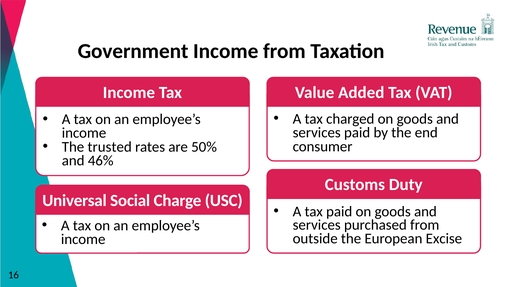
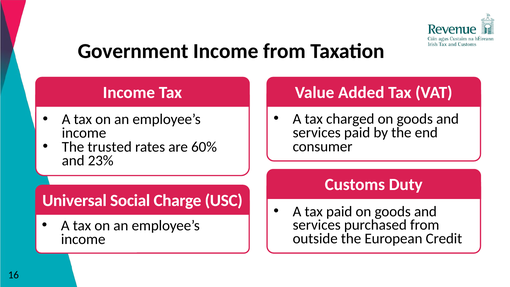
50%: 50% -> 60% (204, 147)
46%: 46% -> 23% (101, 161)
Excise: Excise -> Credit (444, 239)
